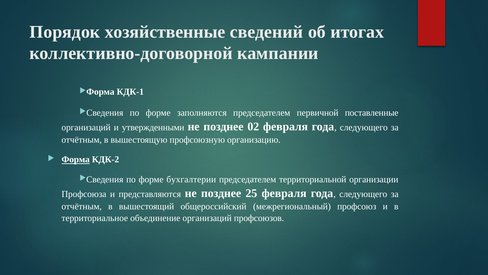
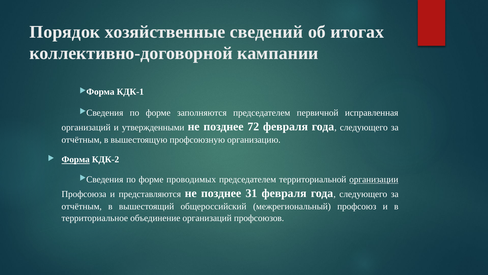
поставленные: поставленные -> исправленная (372, 113)
02: 02 -> 72 (253, 126)
бухгалтерии: бухгалтерии -> проводимых (191, 179)
организации underline: none -> present (374, 179)
25: 25 -> 31 (251, 193)
